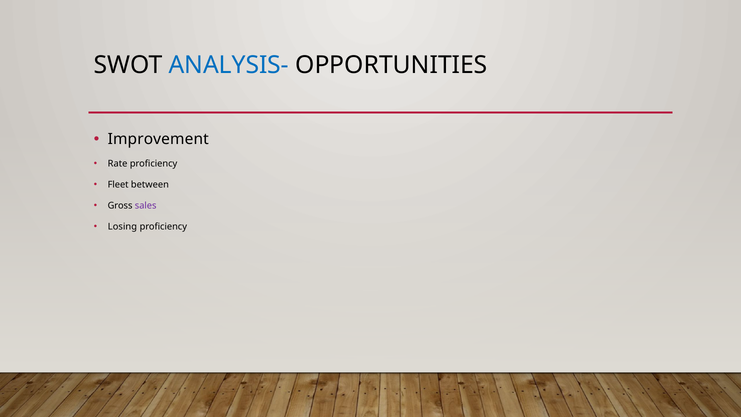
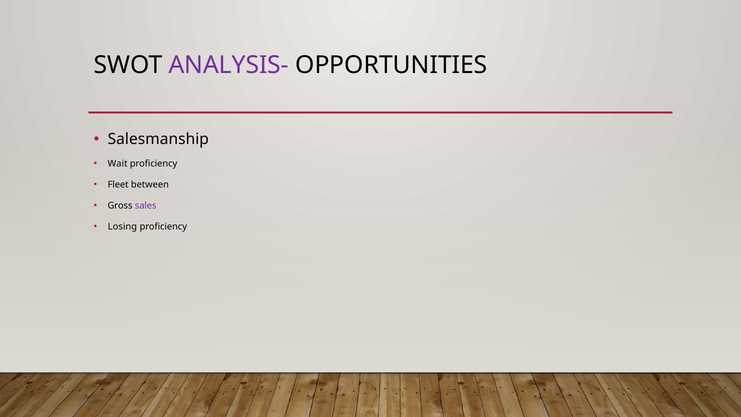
ANALYSIS- colour: blue -> purple (229, 65)
Improvement: Improvement -> Salesmanship (158, 139)
Rate: Rate -> Wait (118, 164)
